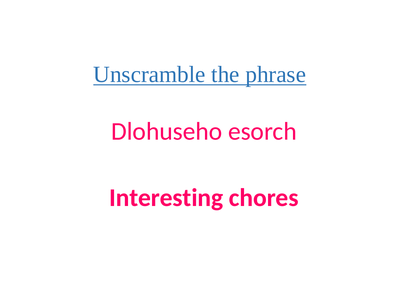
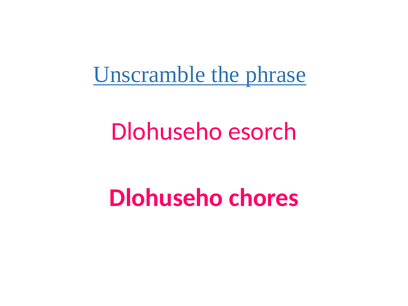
Interesting: Interesting -> Dlohuseho (166, 198)
